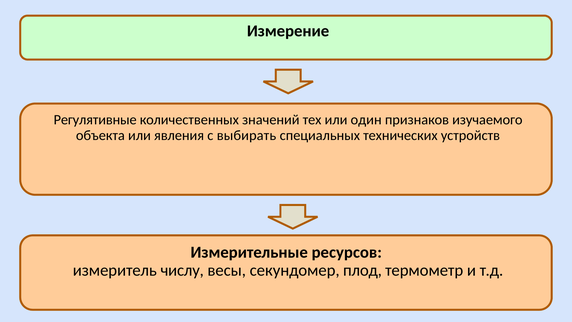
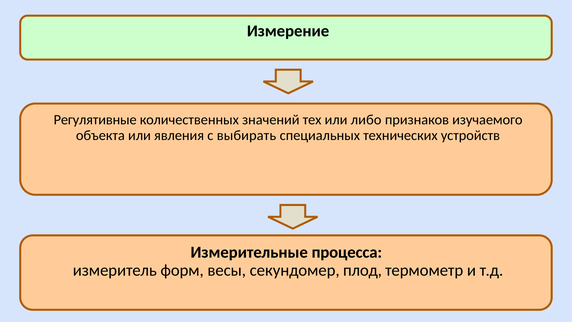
один: один -> либо (366, 120)
ресурсов: ресурсов -> процесса (347, 252)
числу: числу -> форм (182, 270)
